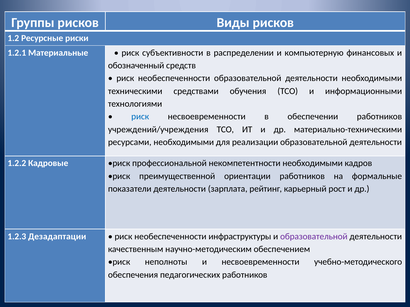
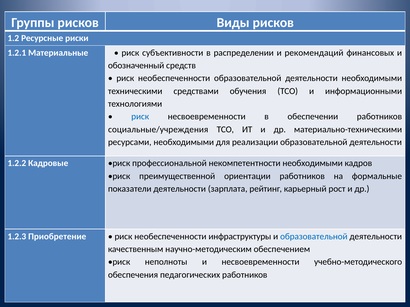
компьютерную: компьютерную -> рекомендаций (314, 53)
учреждений/учреждения: учреждений/учреждения -> социальные/учреждения (158, 130)
Дезадаптации: Дезадаптации -> Приобретение (57, 237)
образовательной colour: purple -> blue (314, 237)
